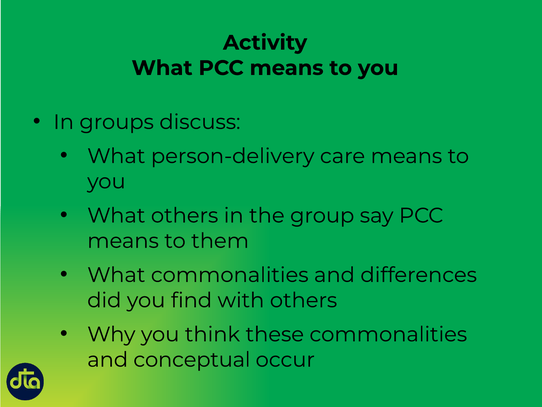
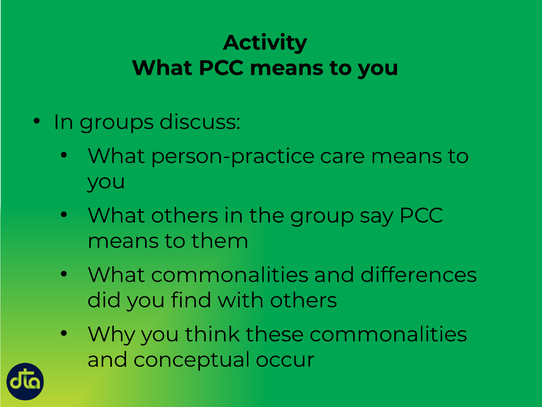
person-delivery: person-delivery -> person-practice (233, 156)
